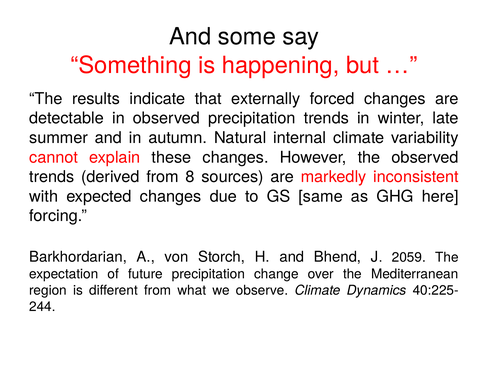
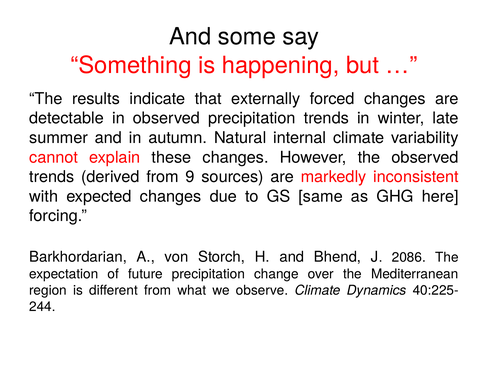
8: 8 -> 9 (190, 177)
2059: 2059 -> 2086 (409, 257)
